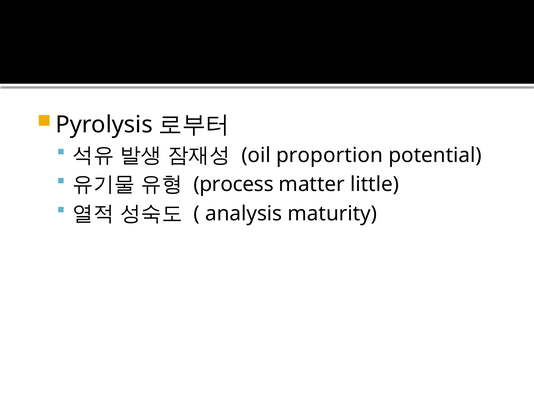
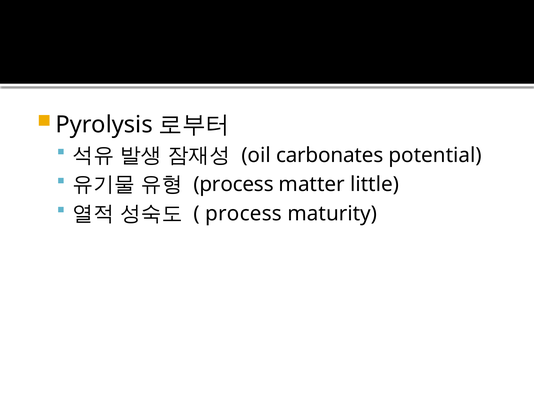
proportion: proportion -> carbonates (330, 156)
analysis: analysis -> process (244, 214)
